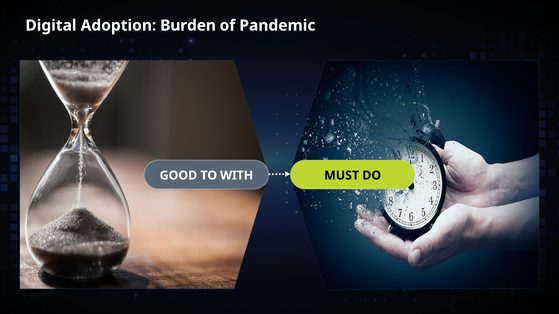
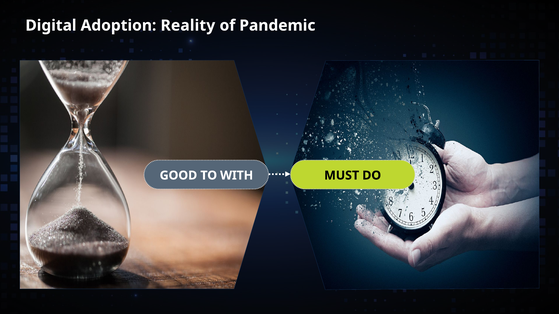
Burden: Burden -> Reality (188, 26)
